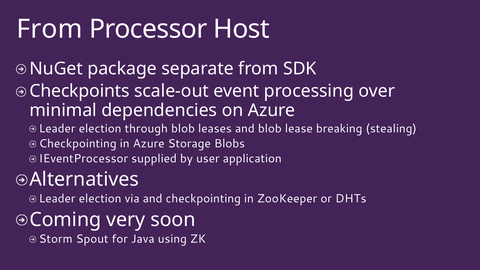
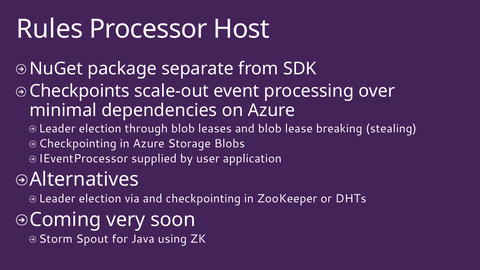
From: From -> Rules (50, 29)
